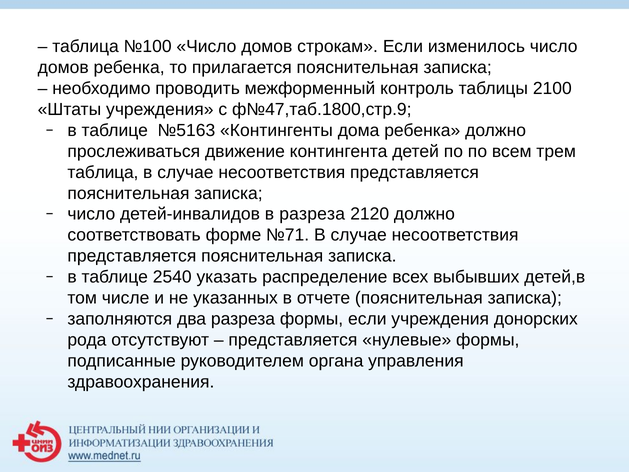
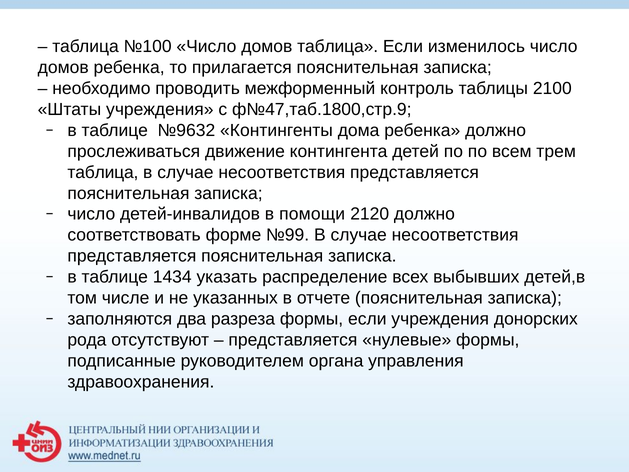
домов строкам: строкам -> таблица (338, 46)
№5163: №5163 -> №9632 (186, 130)
в разреза: разреза -> помощи (312, 214)
№71: №71 -> №99 (288, 235)
2540: 2540 -> 1434 (172, 277)
